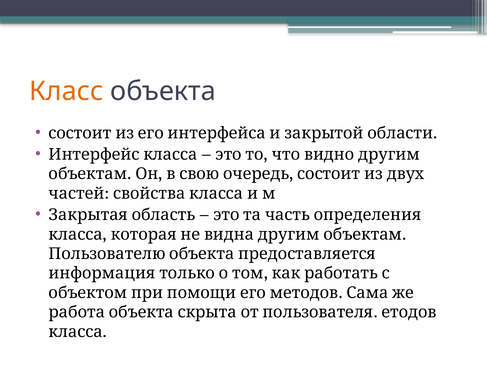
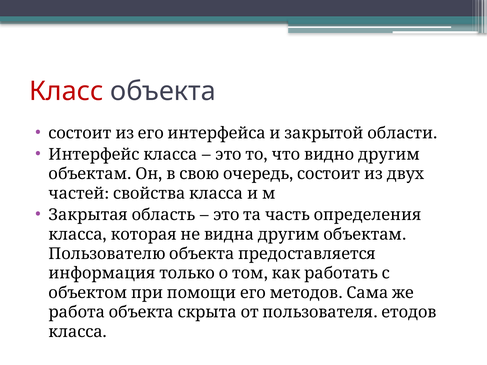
Класс colour: orange -> red (66, 91)
